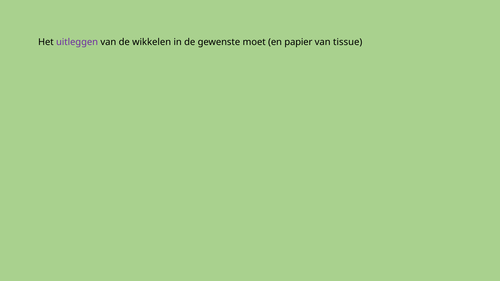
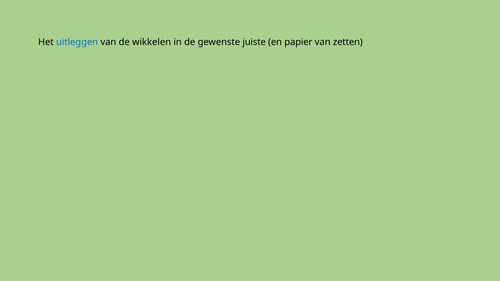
uitleggen colour: purple -> blue (77, 42)
moet: moet -> juiste (254, 42)
tissue: tissue -> zetten (348, 42)
